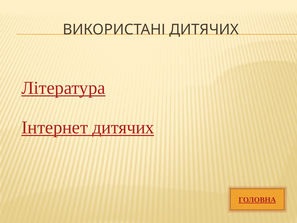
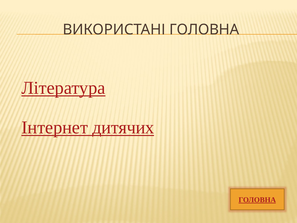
ВИКОРИСТАНІ ДИТЯЧИХ: ДИТЯЧИХ -> ГОЛОВНА (204, 30)
